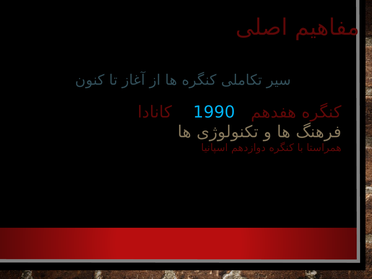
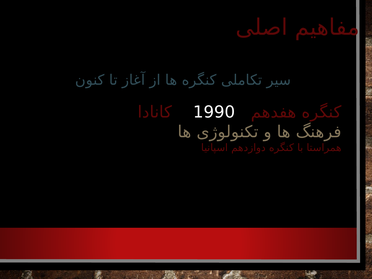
1990 colour: light blue -> white (214, 112)
